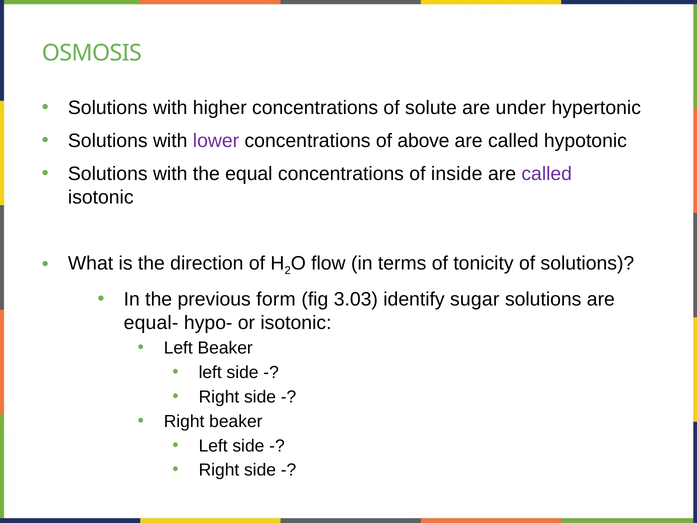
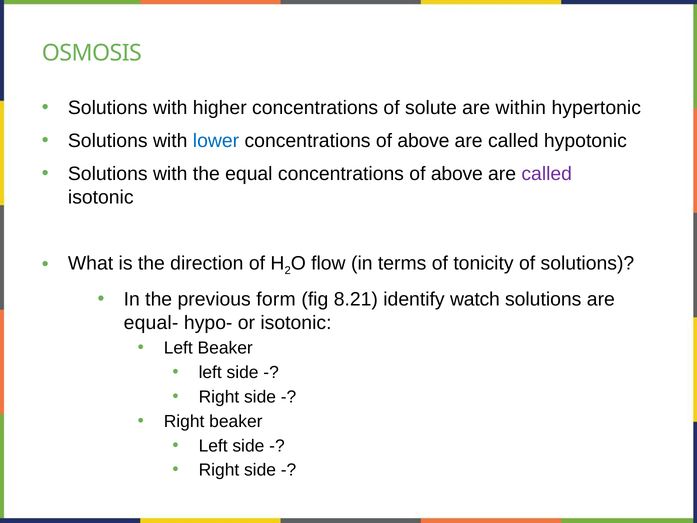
under: under -> within (521, 108)
lower colour: purple -> blue (216, 141)
equal concentrations of inside: inside -> above (457, 174)
3.03: 3.03 -> 8.21 (356, 299)
sugar: sugar -> watch (475, 299)
